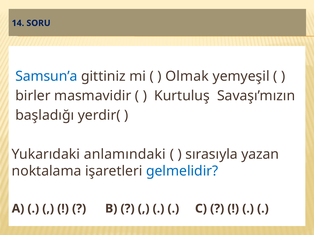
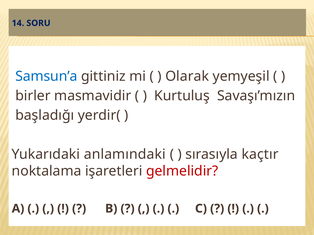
Olmak: Olmak -> Olarak (187, 76)
yazan: yazan -> kaçtır (260, 155)
gelmelidir colour: blue -> red (182, 171)
